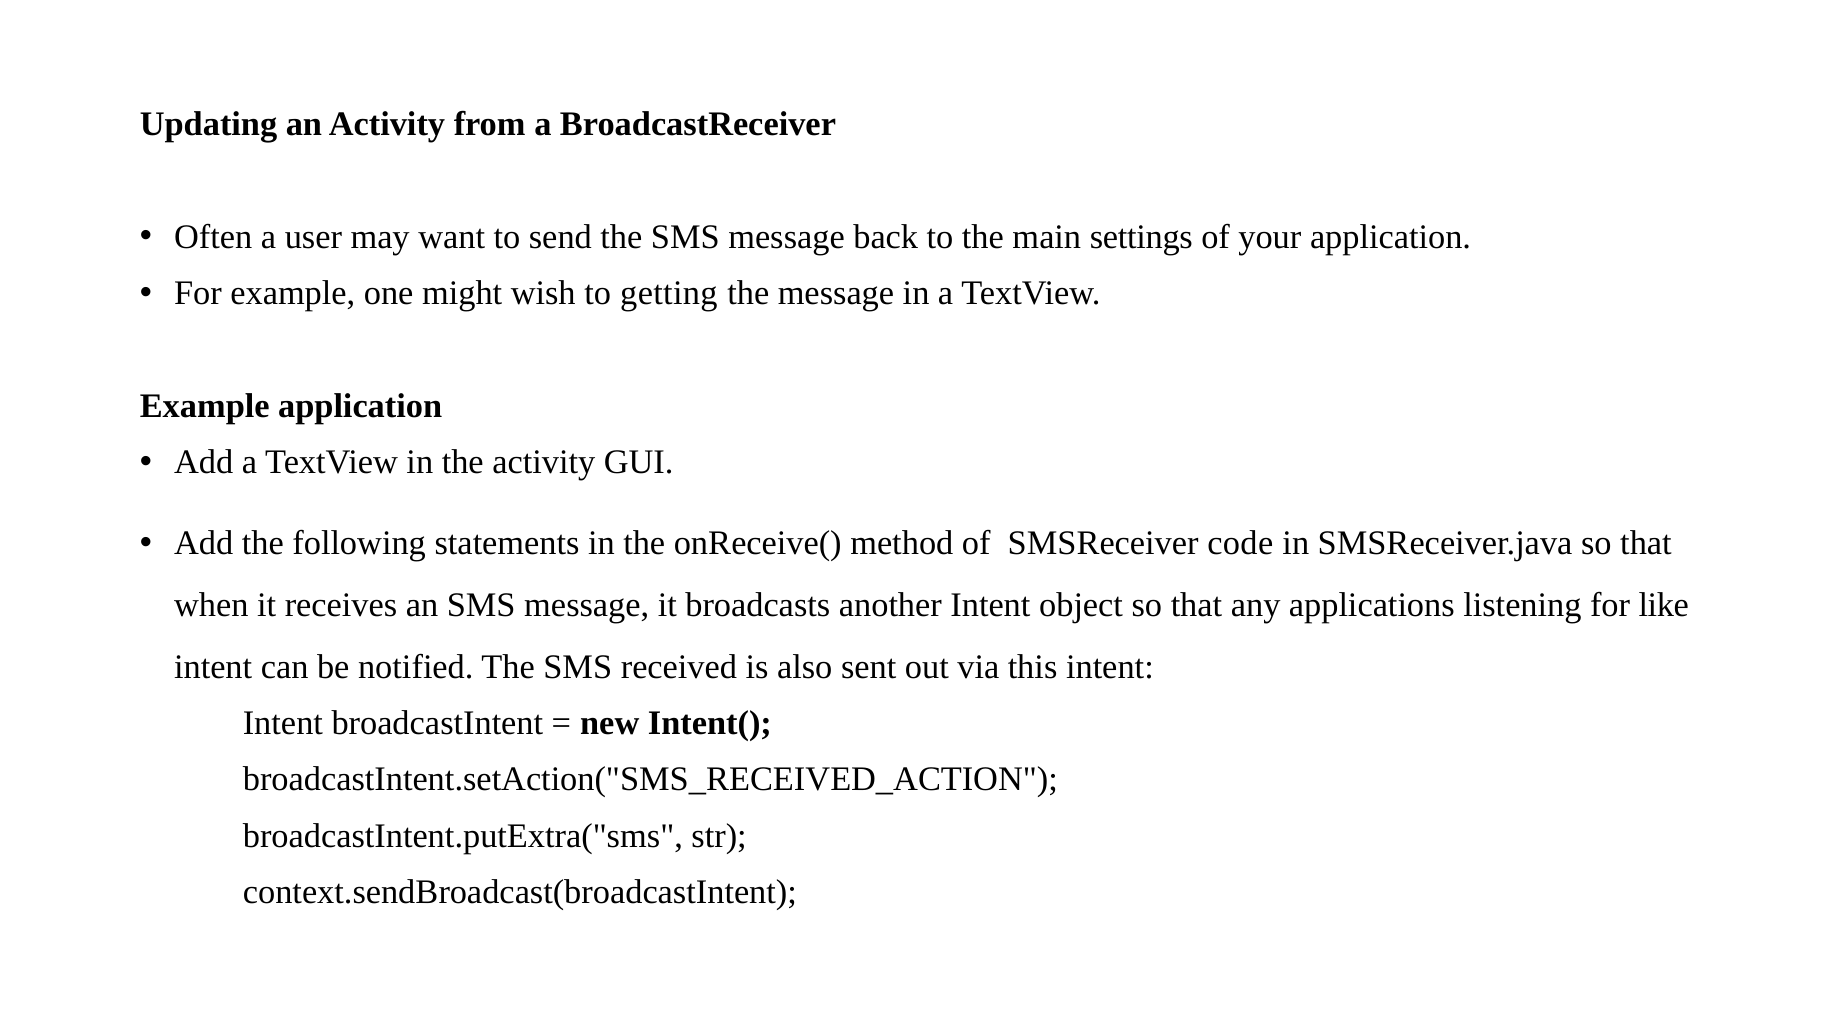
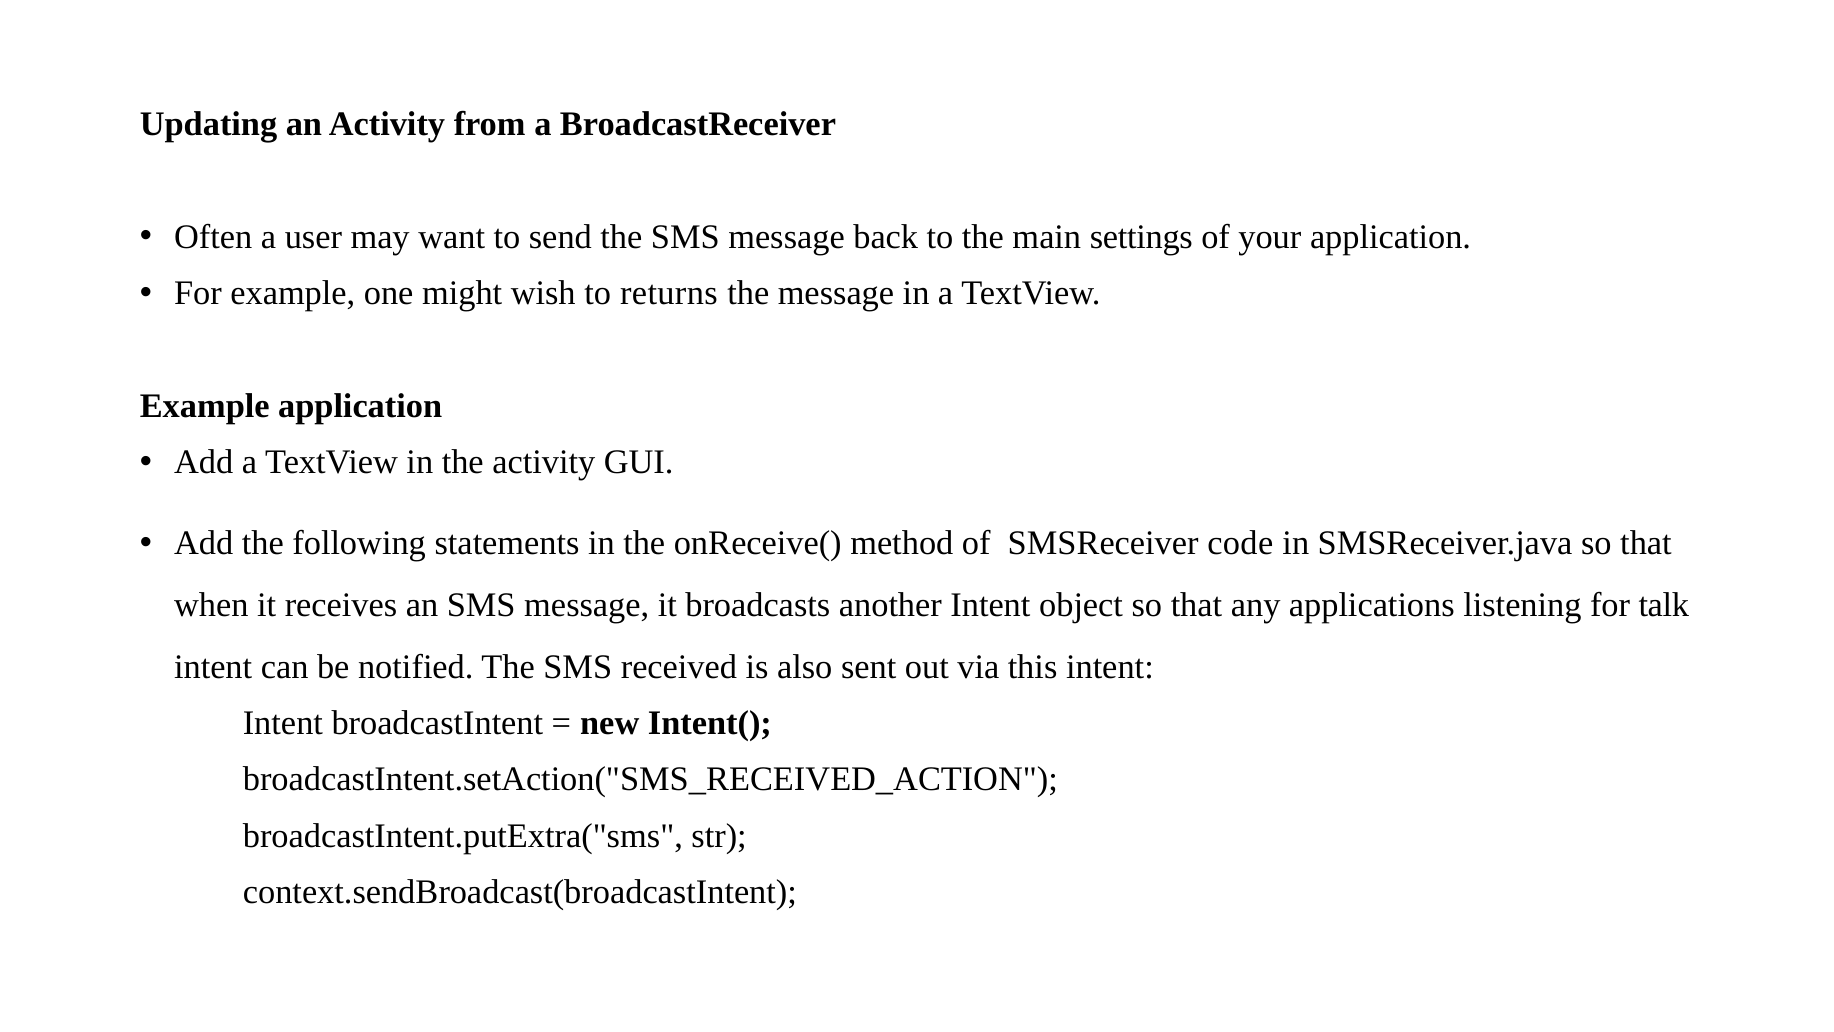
getting: getting -> returns (669, 293)
like: like -> talk (1664, 605)
